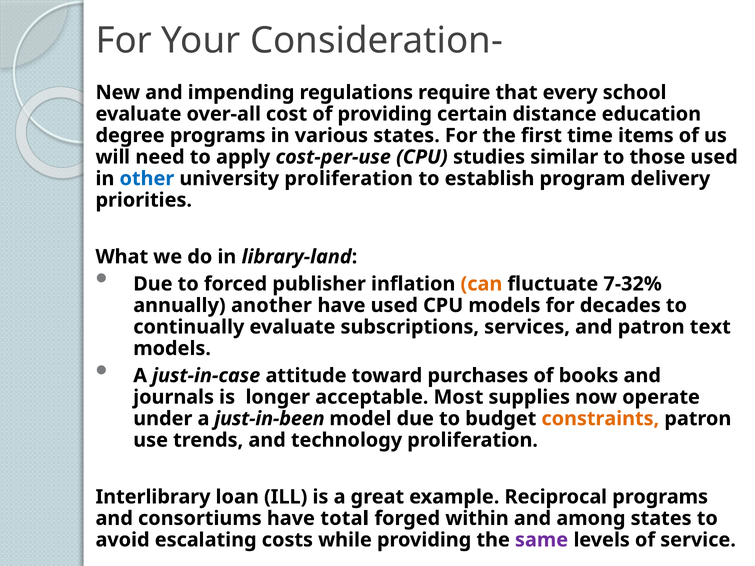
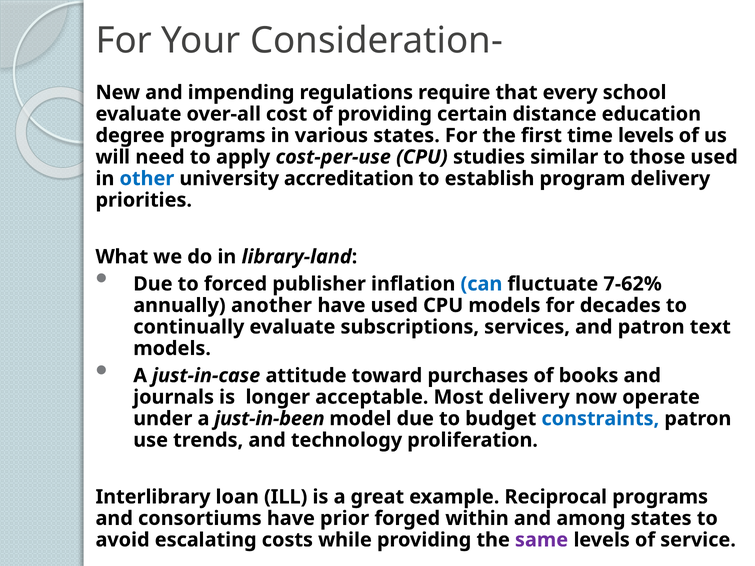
time items: items -> levels (646, 136)
university proliferation: proliferation -> accreditation (349, 179)
can colour: orange -> blue (481, 284)
7-32%: 7-32% -> 7-62% (633, 284)
Most supplies: supplies -> delivery (529, 397)
constraints colour: orange -> blue (600, 419)
total: total -> prior (345, 519)
